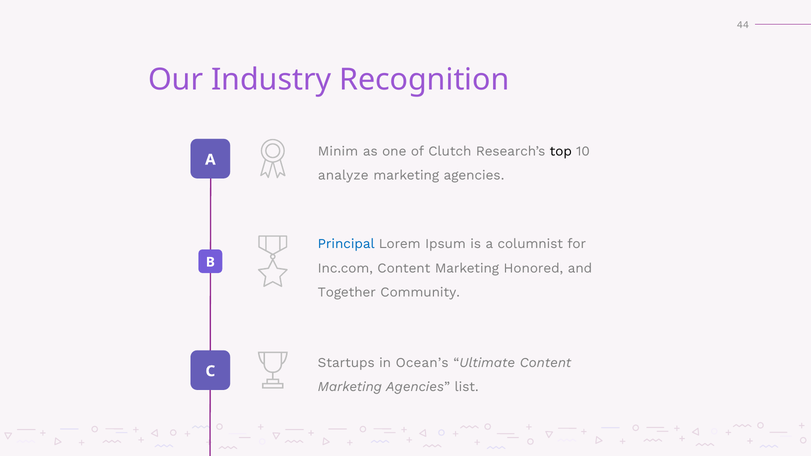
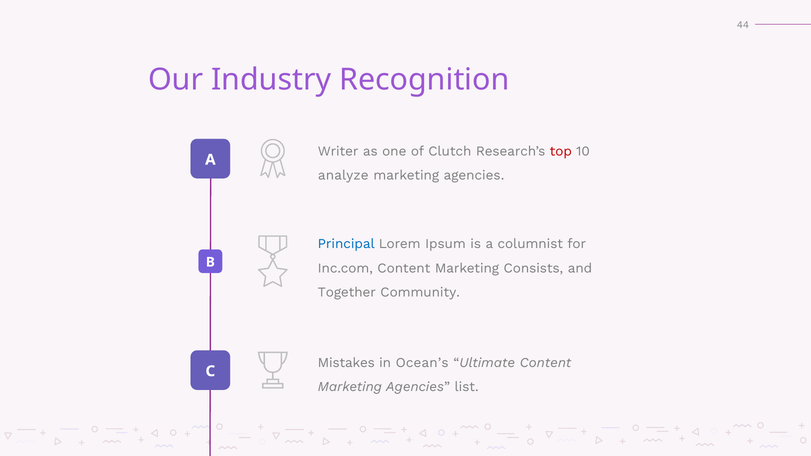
Minim: Minim -> Writer (338, 151)
top colour: black -> red (561, 151)
Honored: Honored -> Consists (533, 268)
Startups: Startups -> Mistakes (346, 363)
